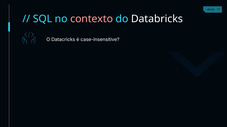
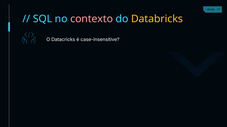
Databricks colour: white -> yellow (157, 19)
